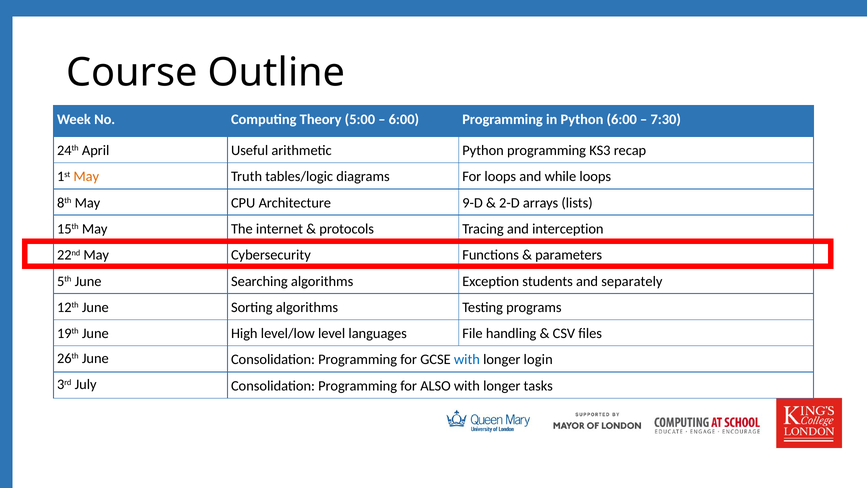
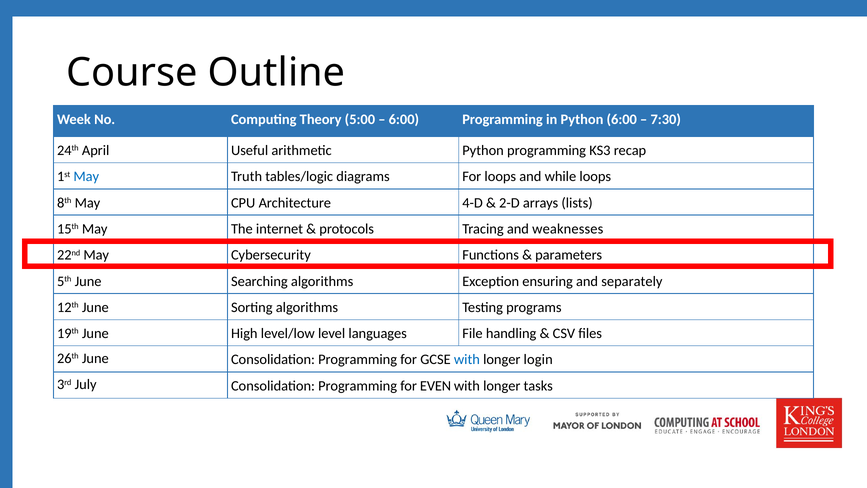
May colour: orange -> blue (86, 177)
9-D: 9-D -> 4-D (473, 203)
interception: interception -> weaknesses (568, 229)
students: students -> ensuring (548, 281)
ALSO: ALSO -> EVEN (436, 386)
